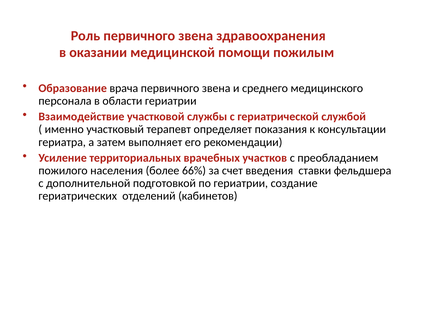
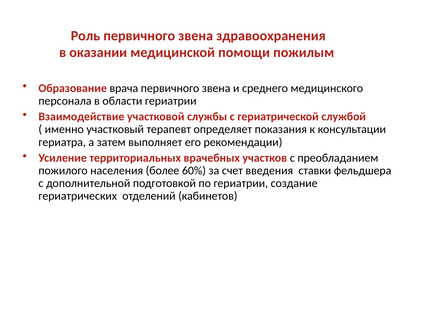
66%: 66% -> 60% (194, 171)
